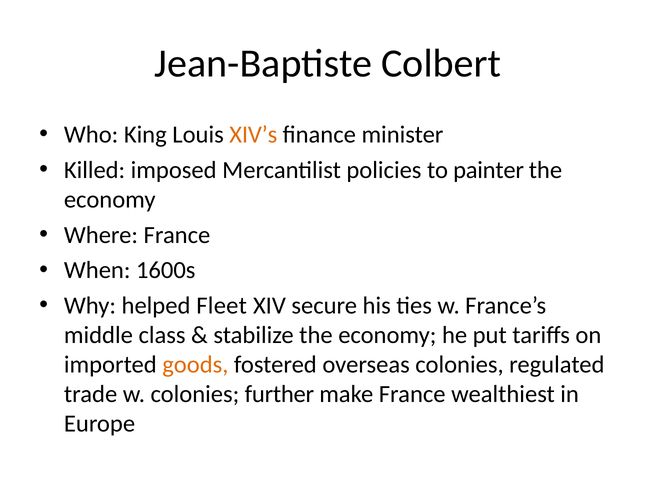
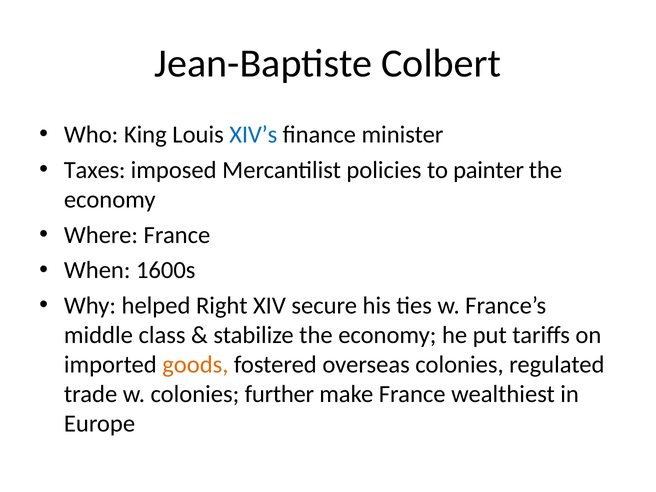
XIV’s colour: orange -> blue (253, 135)
Killed: Killed -> Taxes (95, 170)
Fleet: Fleet -> Right (222, 306)
